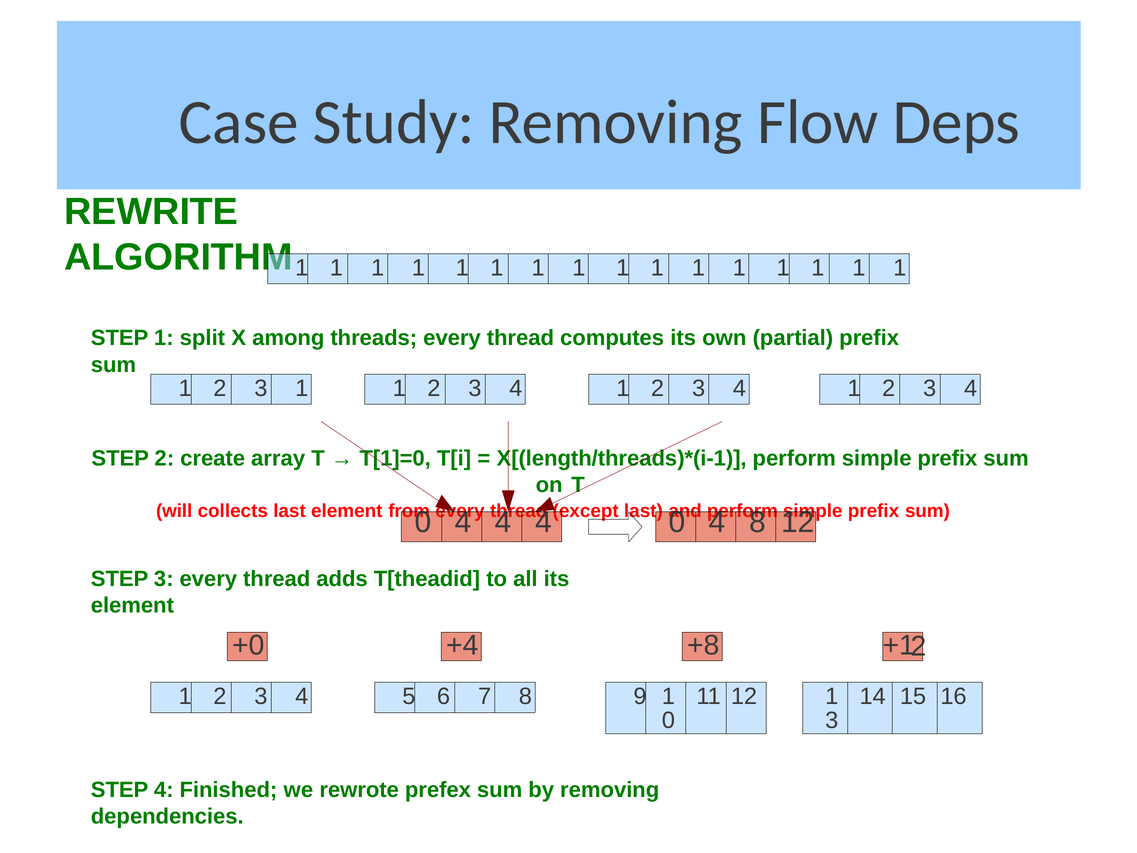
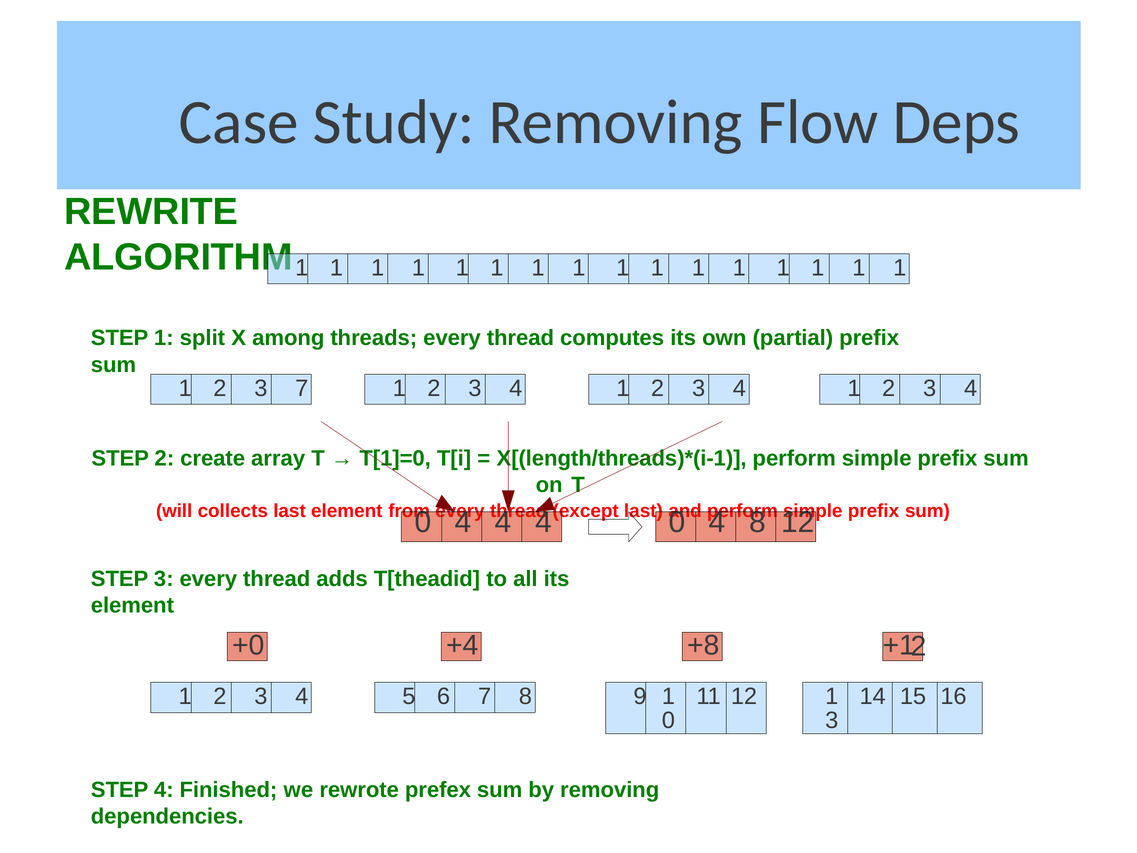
3 1: 1 -> 7 (302, 388)
